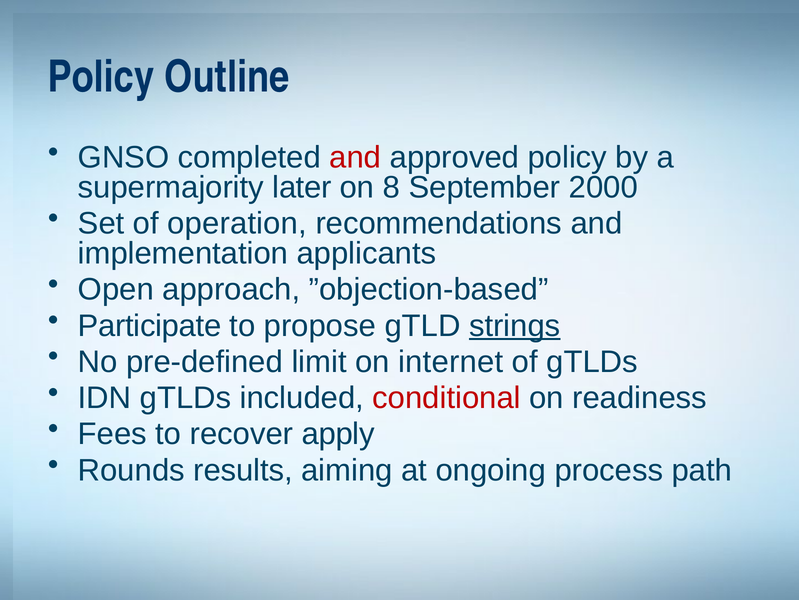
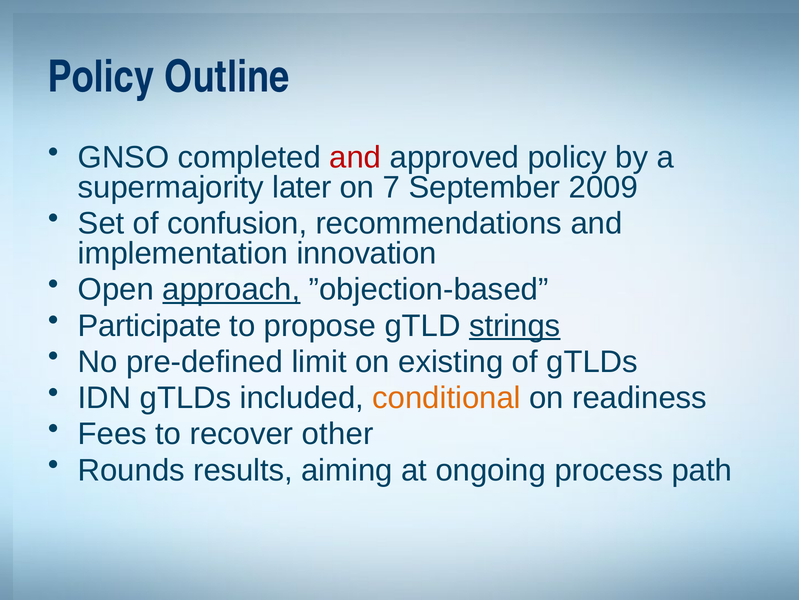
8: 8 -> 7 (391, 187)
2000: 2000 -> 2009 (603, 187)
operation: operation -> confusion (237, 223)
applicants: applicants -> innovation (367, 253)
approach underline: none -> present (231, 289)
internet: internet -> existing (451, 361)
conditional colour: red -> orange (447, 398)
apply: apply -> other (338, 434)
